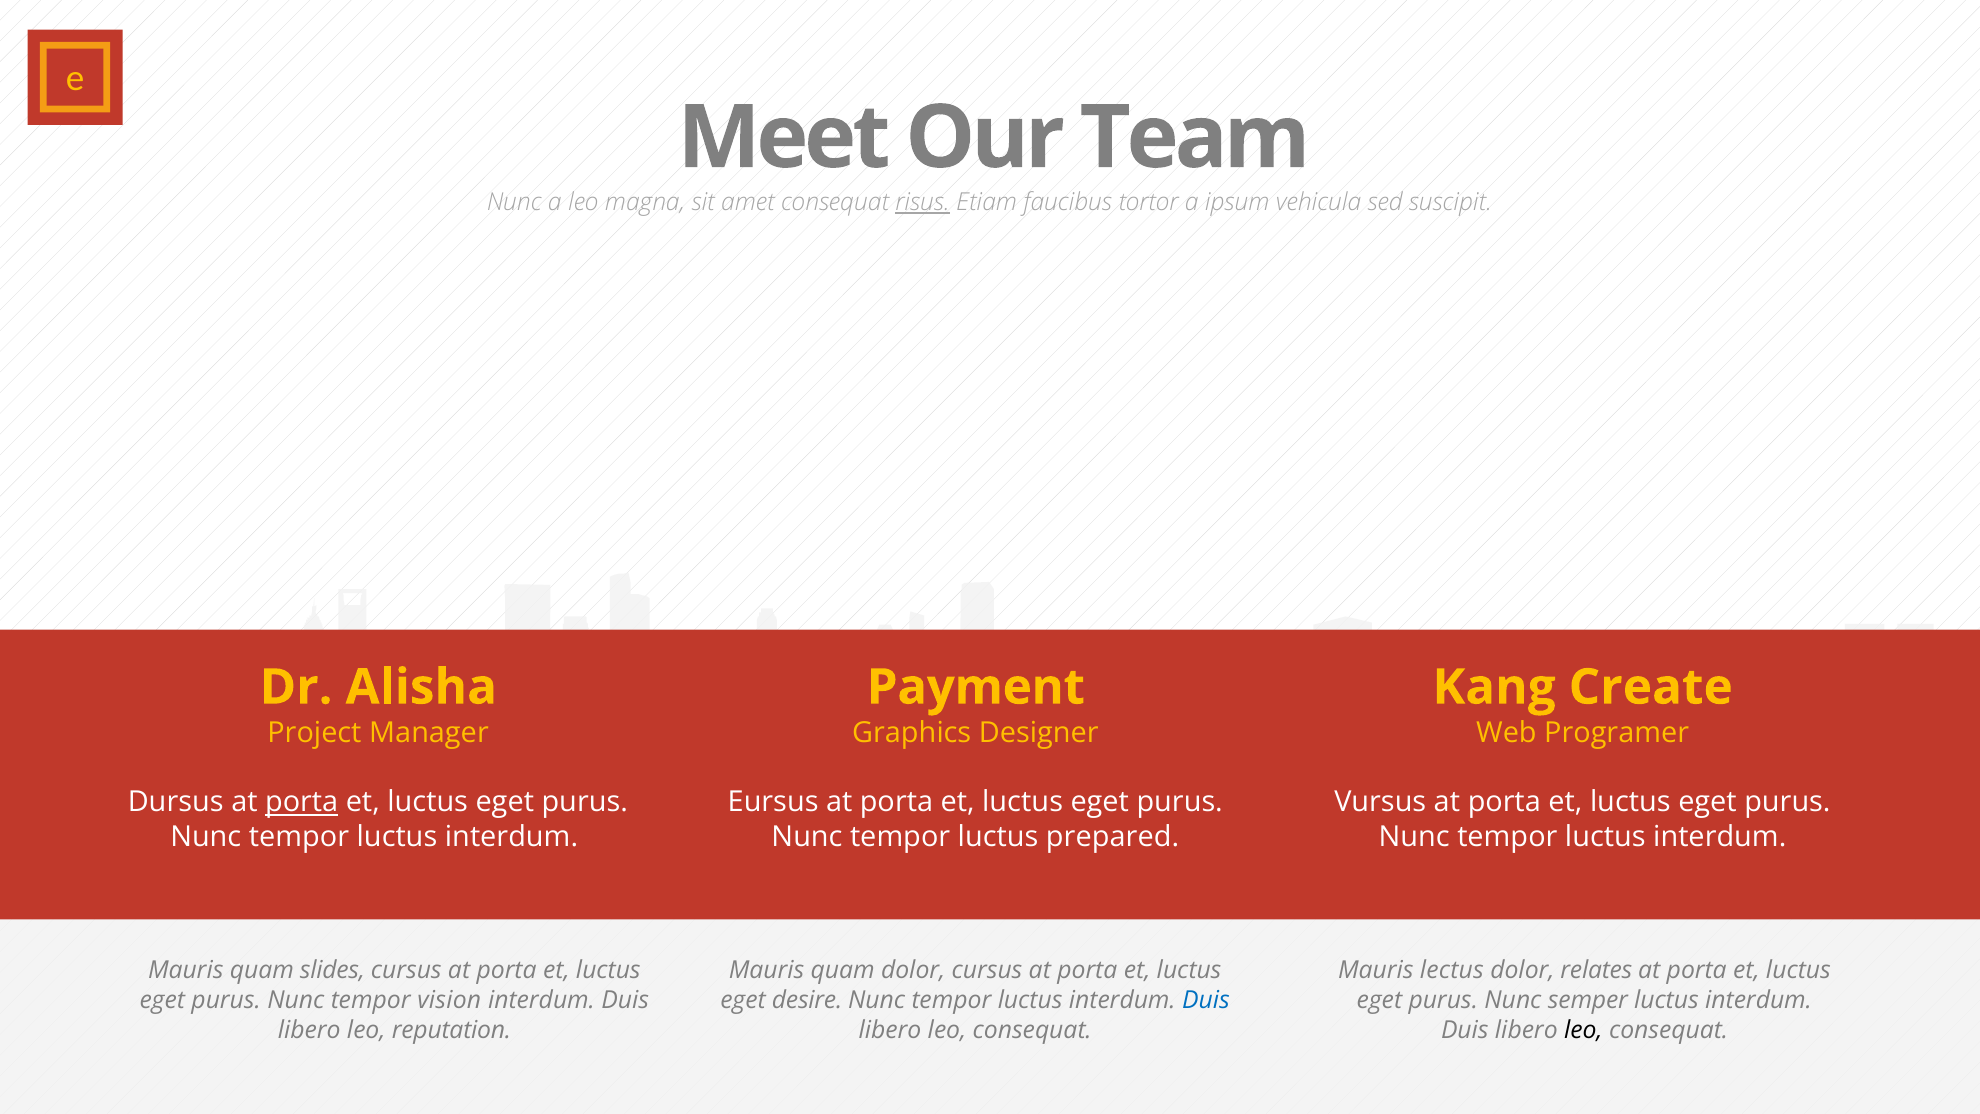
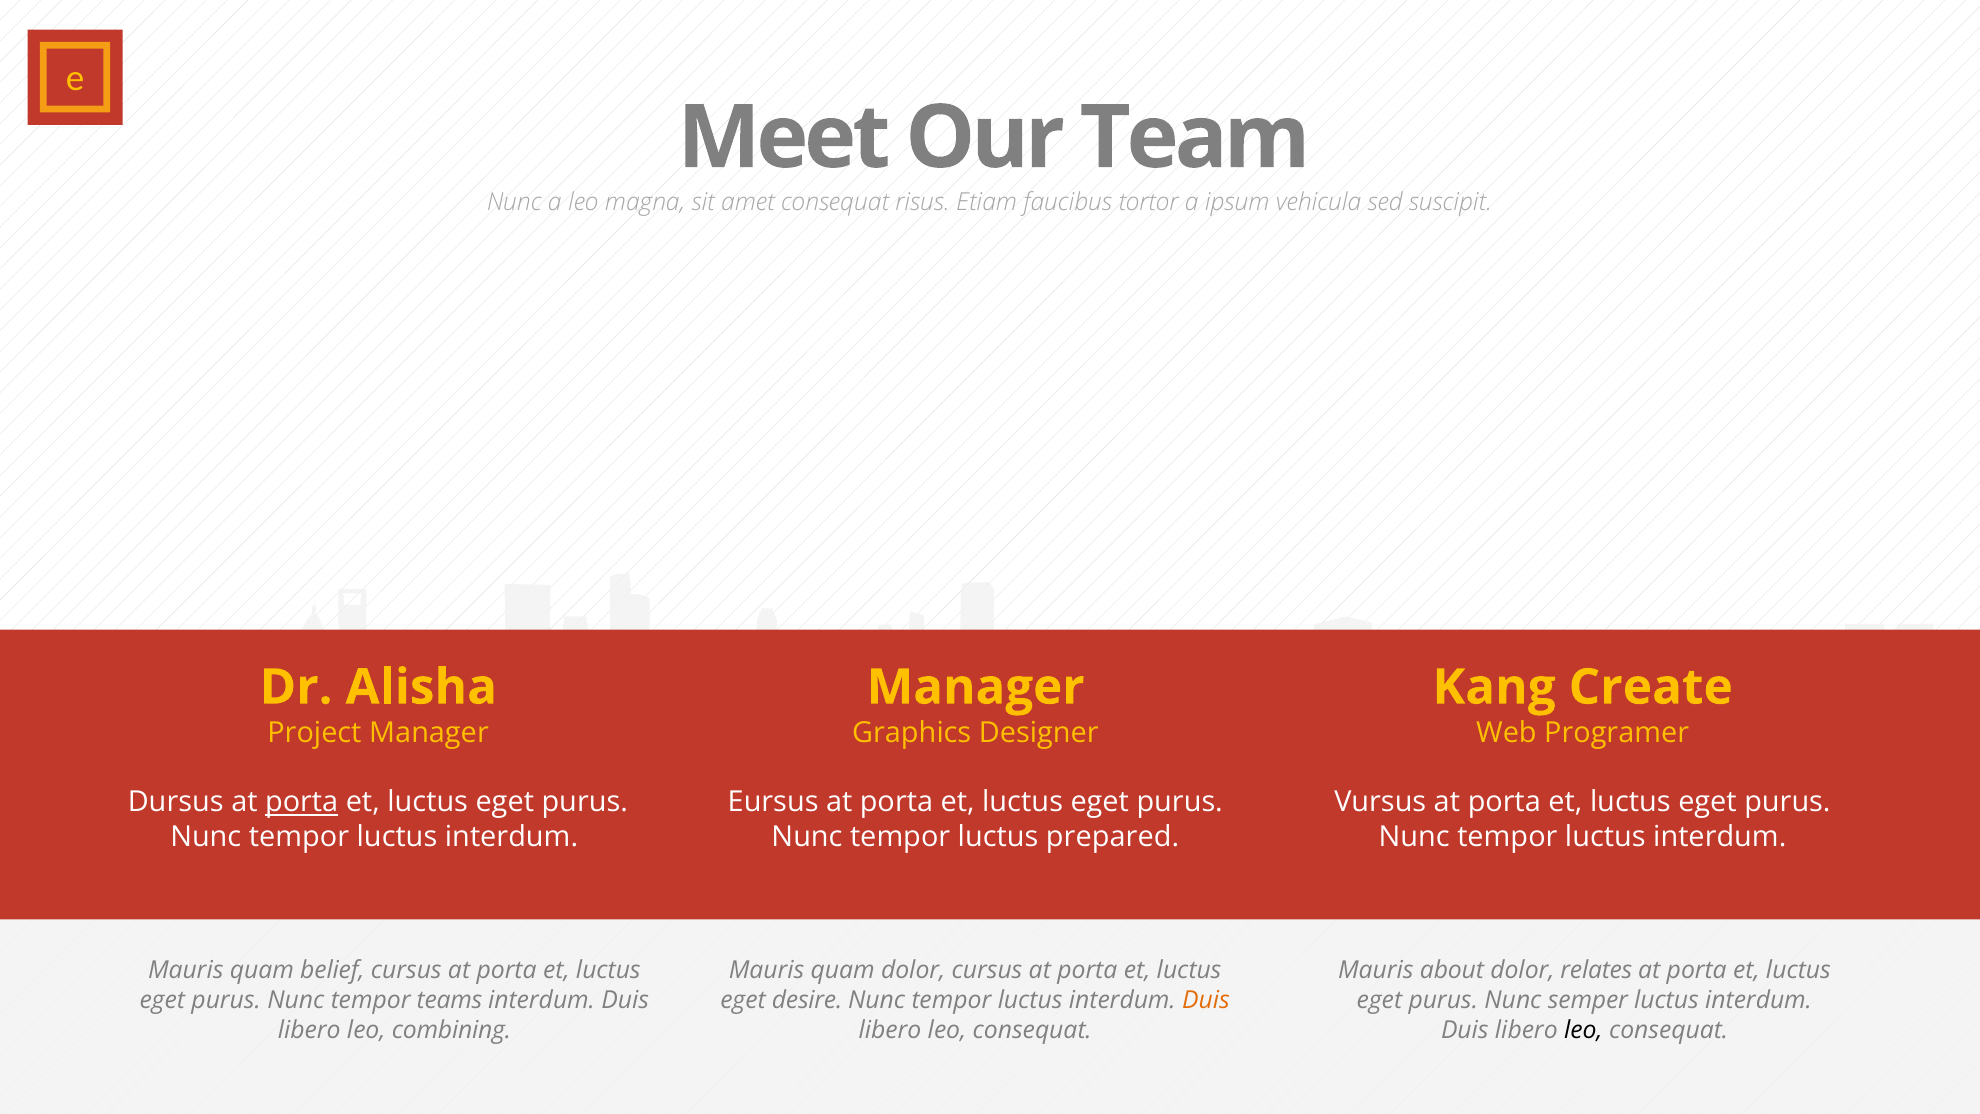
risus underline: present -> none (923, 202)
Payment: Payment -> Manager (976, 687)
slides: slides -> belief (332, 971)
lectus: lectus -> about (1452, 971)
vision: vision -> teams (449, 1000)
Duis colour: blue -> orange (1206, 1000)
reputation: reputation -> combining (451, 1030)
